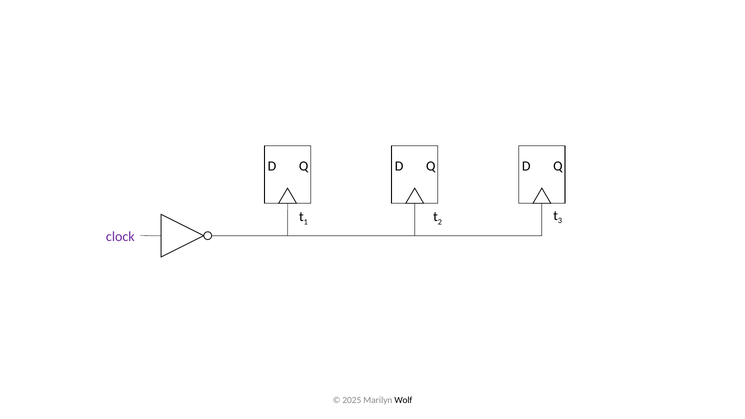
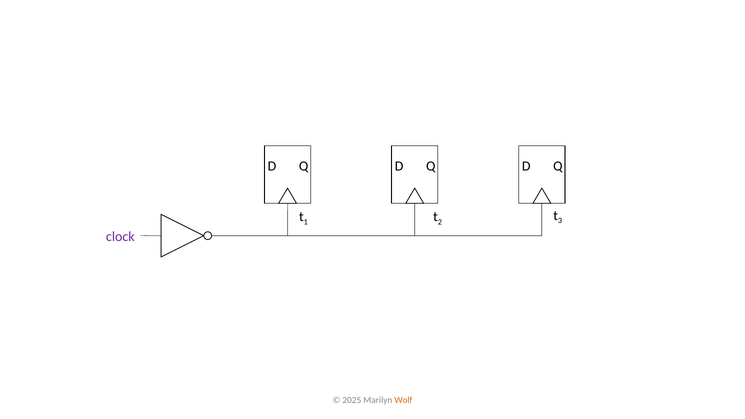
Wolf colour: black -> orange (403, 400)
